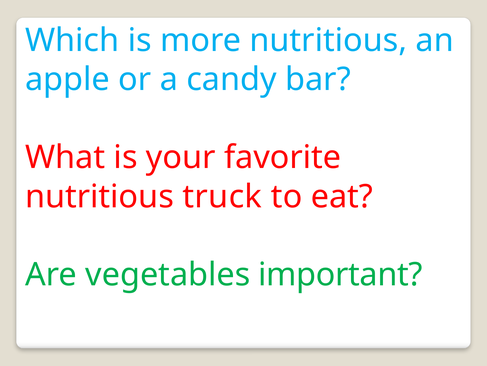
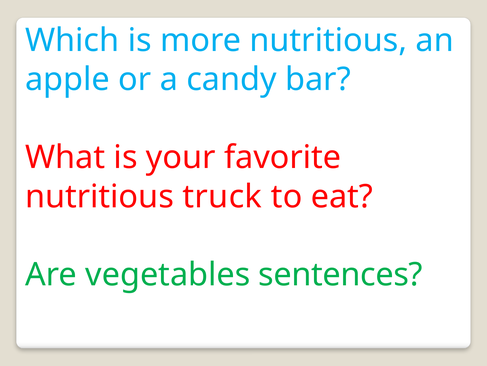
important: important -> sentences (340, 274)
